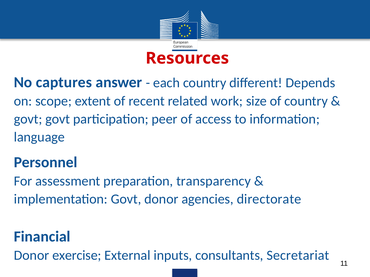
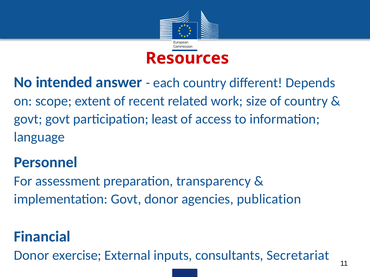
captures: captures -> intended (64, 82)
peer: peer -> least (165, 119)
directorate: directorate -> publication (269, 199)
